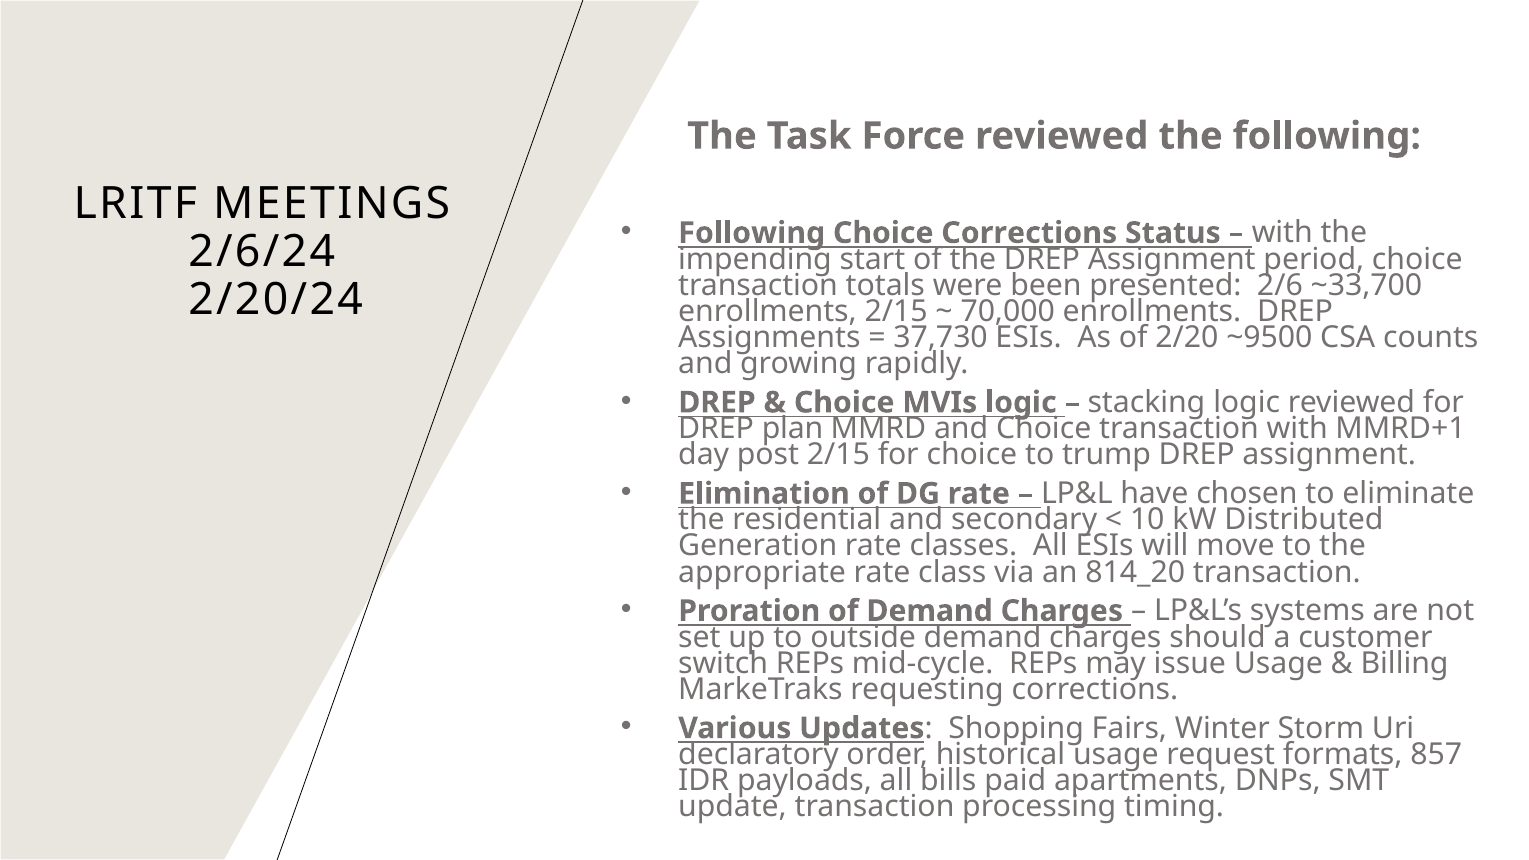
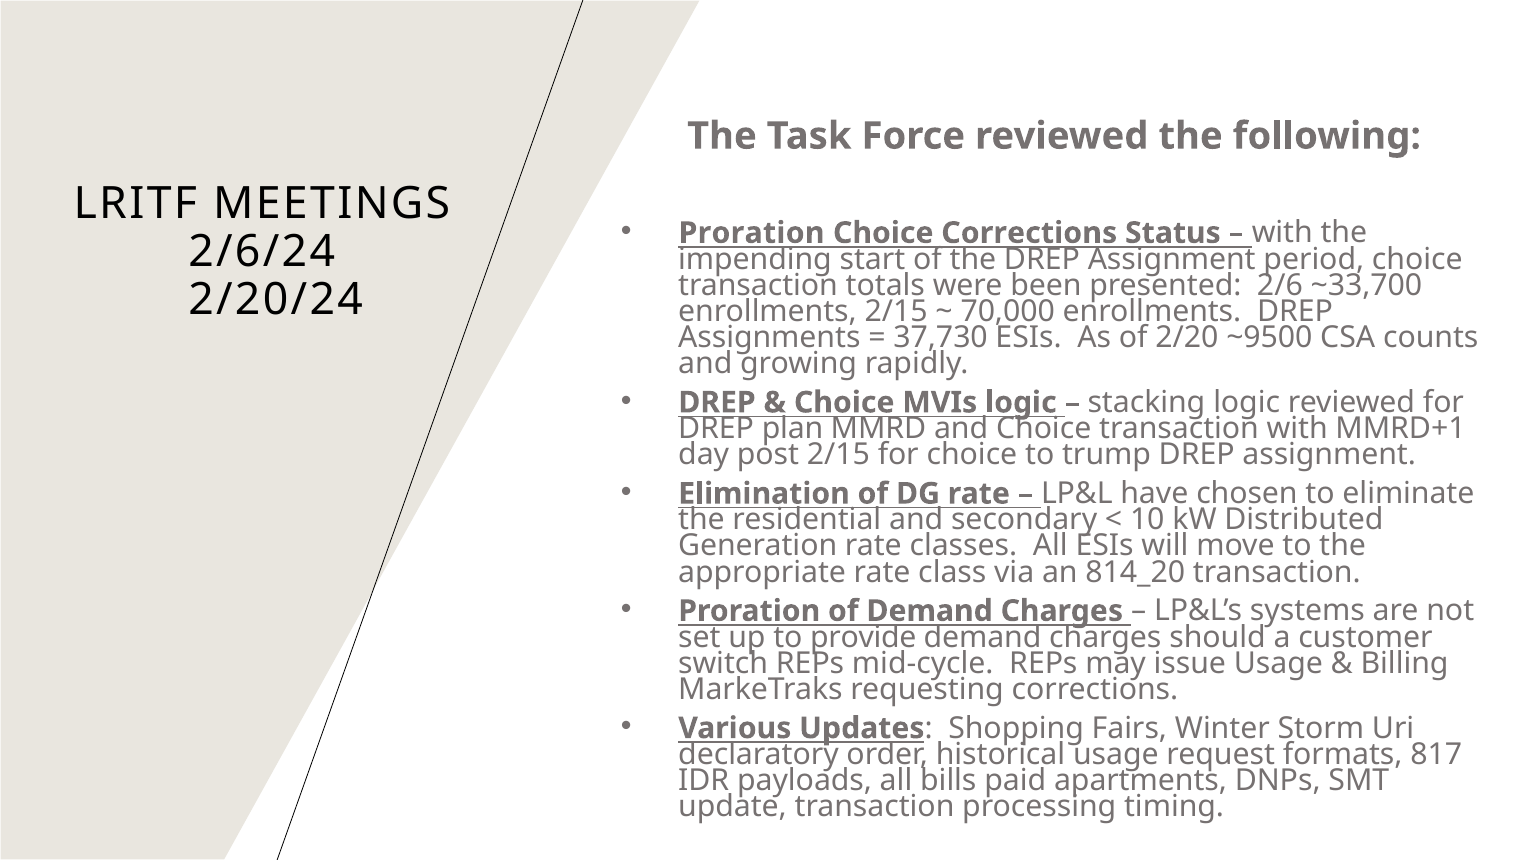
Following: Following -> Proration (752, 233)
outside: outside -> provide (863, 637)
857: 857 -> 817 (1436, 754)
